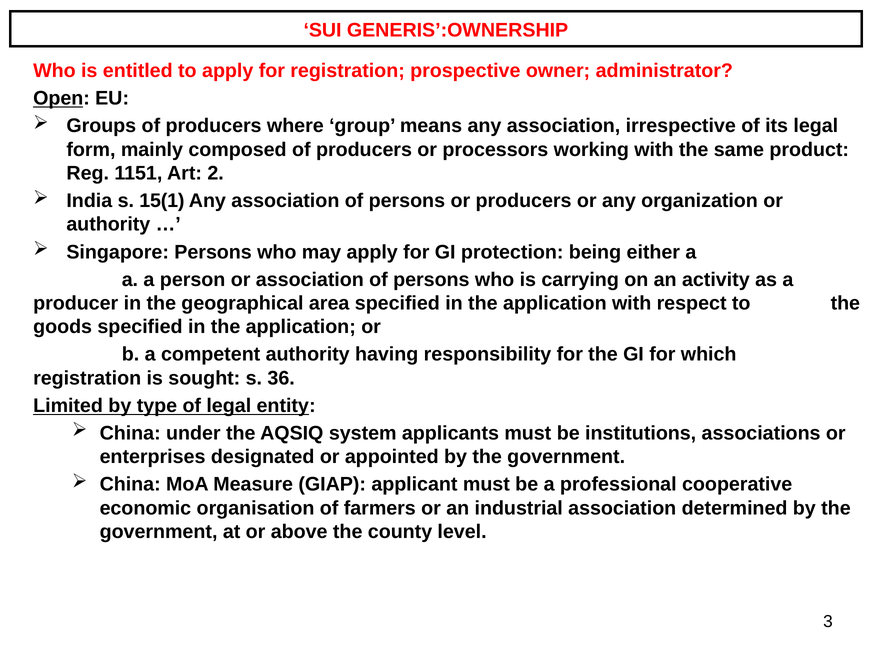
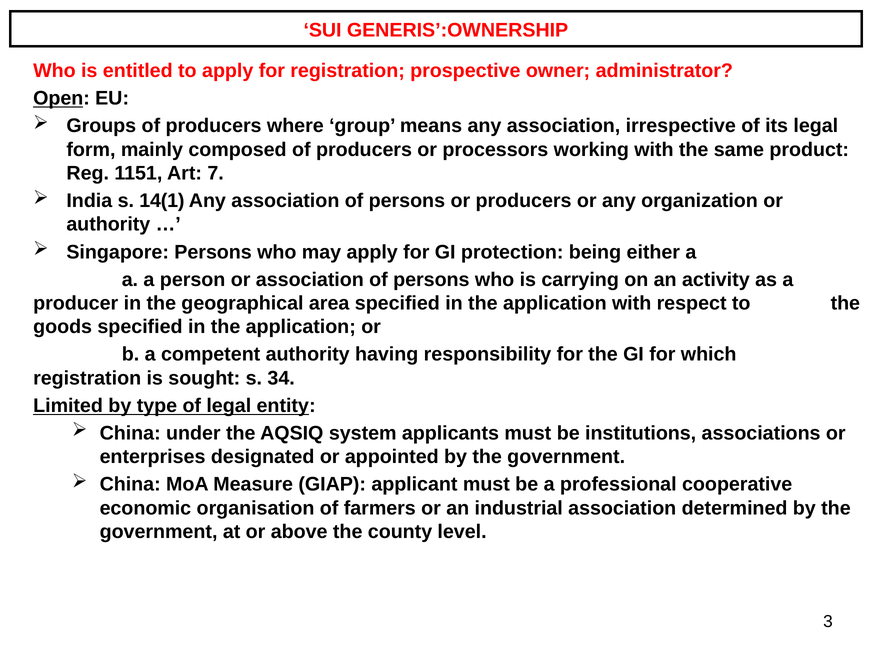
2: 2 -> 7 (216, 173)
15(1: 15(1 -> 14(1 (162, 201)
36: 36 -> 34 (281, 378)
